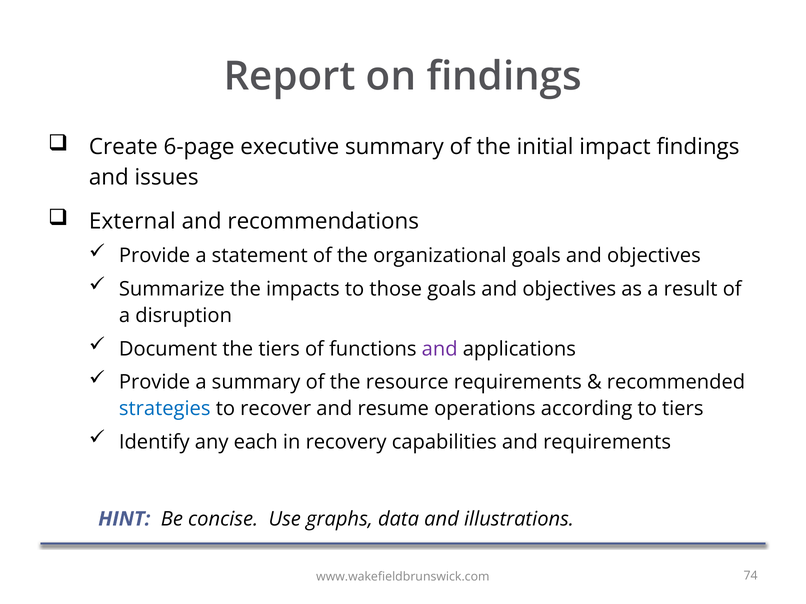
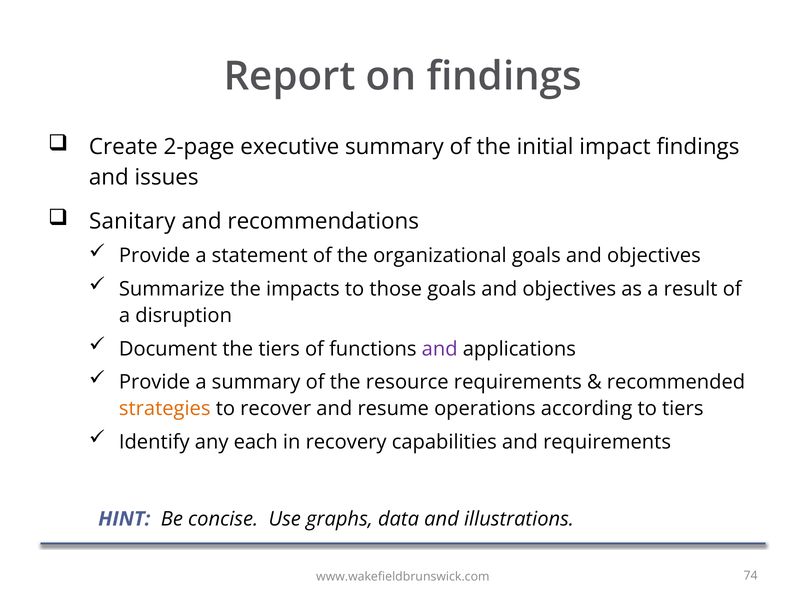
6-page: 6-page -> 2-page (199, 147)
External: External -> Sanitary (132, 222)
strategies colour: blue -> orange (165, 409)
